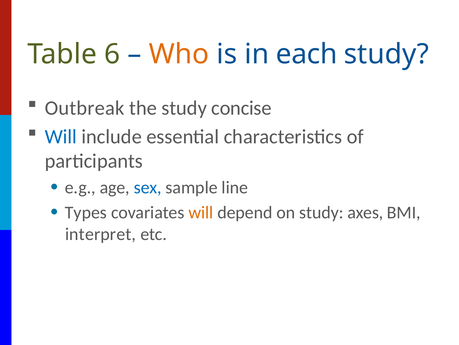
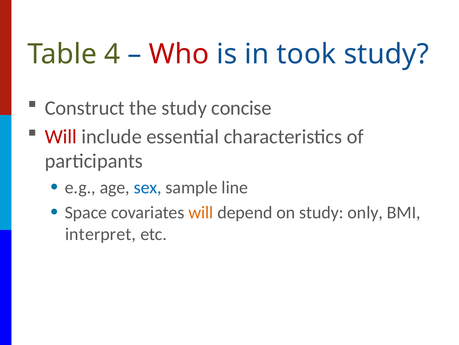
6: 6 -> 4 (112, 54)
Who colour: orange -> red (179, 54)
each: each -> took (306, 54)
Outbreak: Outbreak -> Construct (85, 108)
Will colour: blue -> red (61, 136)
Types: Types -> Space (86, 212)
axes: axes -> only (365, 212)
